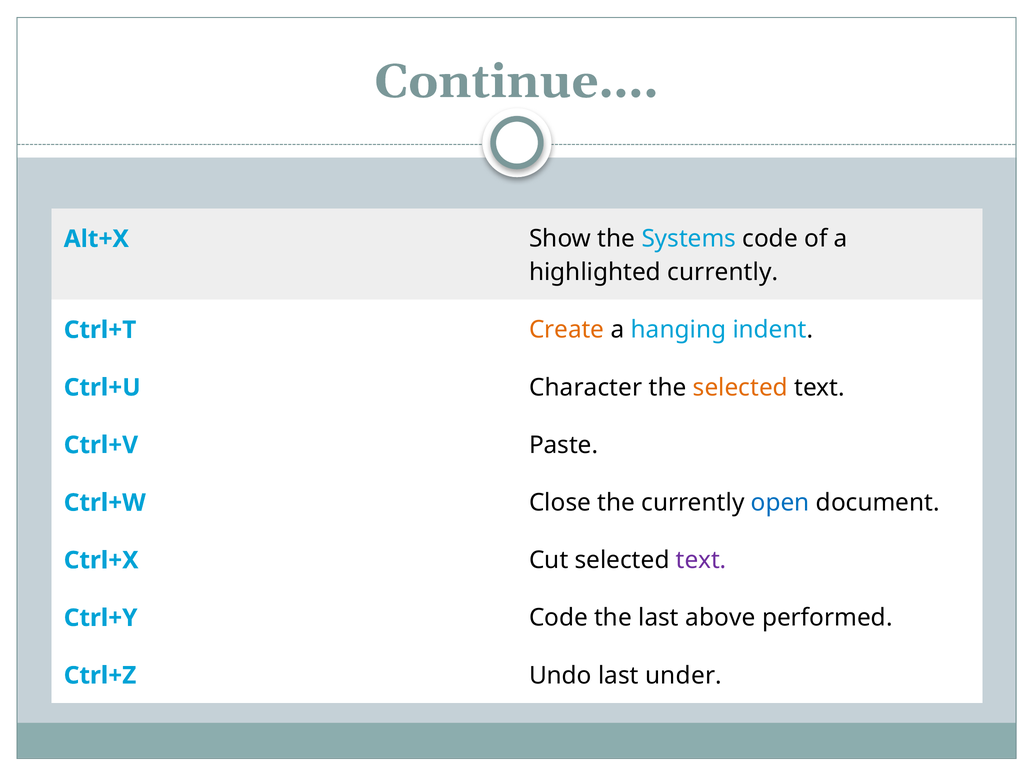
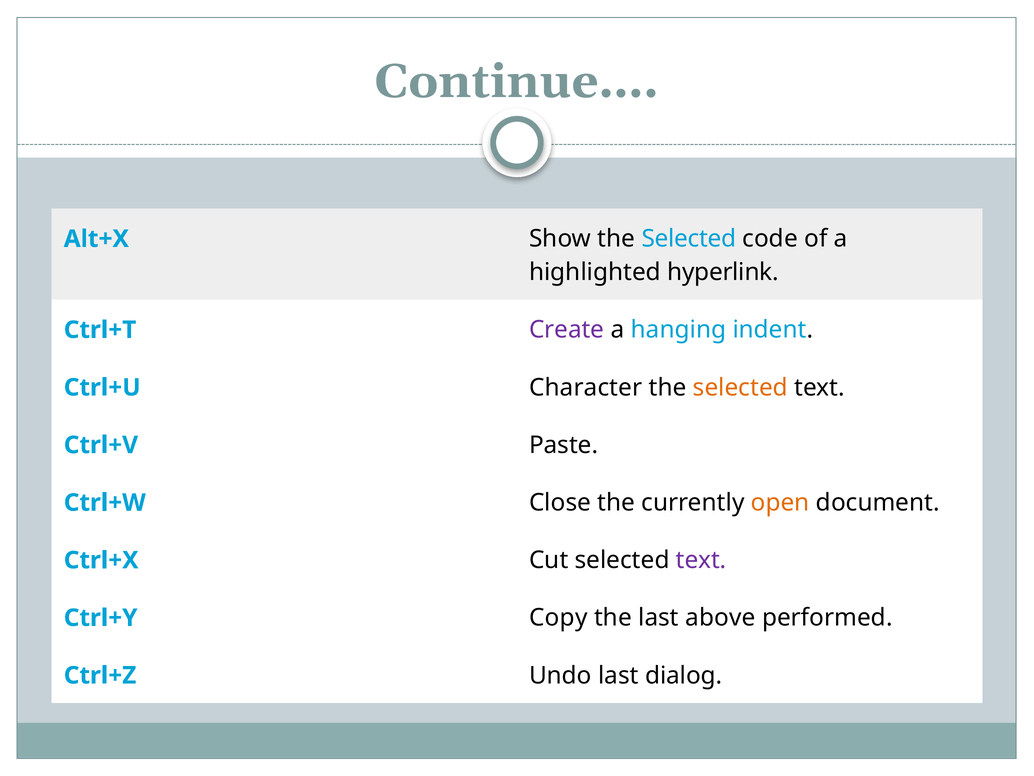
Show the Systems: Systems -> Selected (689, 239)
highlighted currently: currently -> hyperlink (723, 272)
Create colour: orange -> purple (567, 330)
open colour: blue -> orange (780, 502)
Ctrl+Y Code: Code -> Copy (558, 618)
under: under -> dialog (684, 675)
